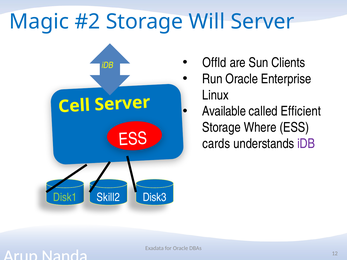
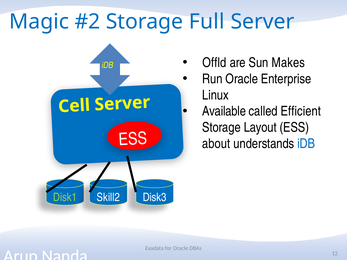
Will: Will -> Full (207, 22)
Clients: Clients -> Makes (288, 63)
Where: Where -> Layout (260, 128)
cards: cards -> about (216, 144)
iDB colour: purple -> blue (306, 144)
